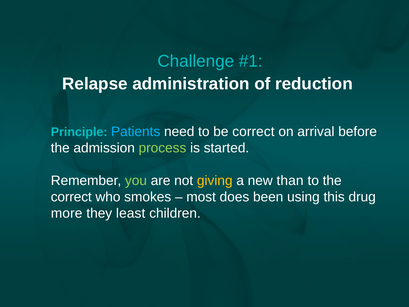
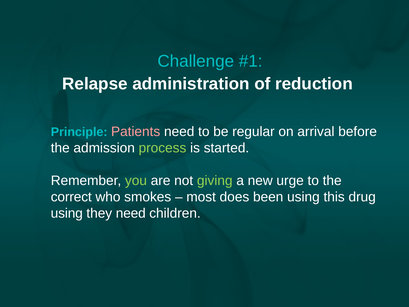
Patients colour: light blue -> pink (136, 131)
be correct: correct -> regular (253, 131)
giving colour: yellow -> light green (215, 181)
than: than -> urge (290, 181)
more: more -> using (67, 213)
they least: least -> need (131, 213)
